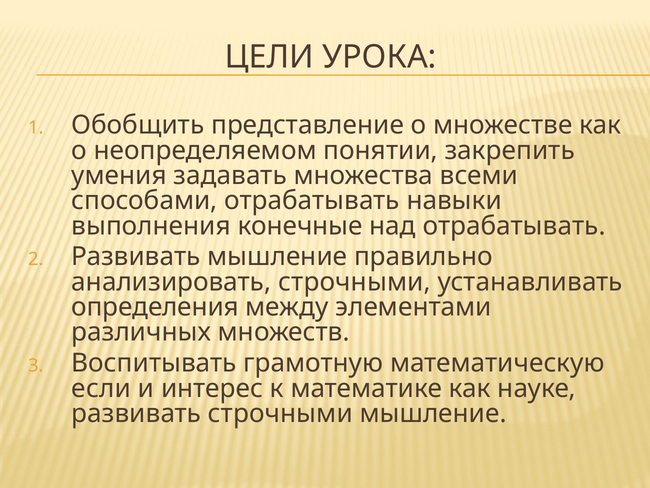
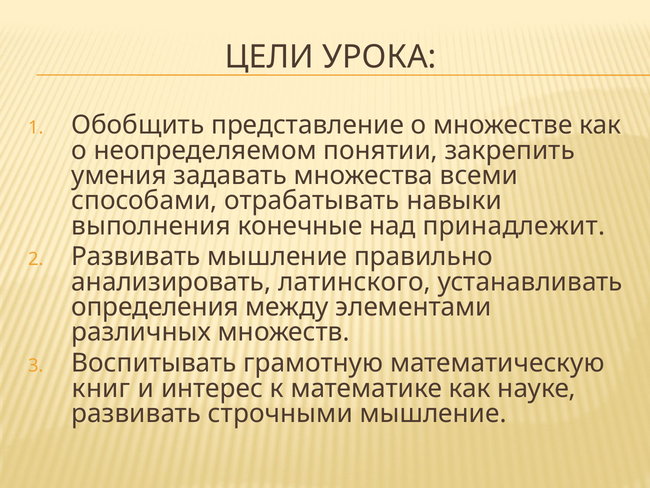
над отрабатывать: отрабатывать -> принадлежит (514, 226)
анализировать строчными: строчными -> латинского (354, 282)
если: если -> книг (101, 388)
